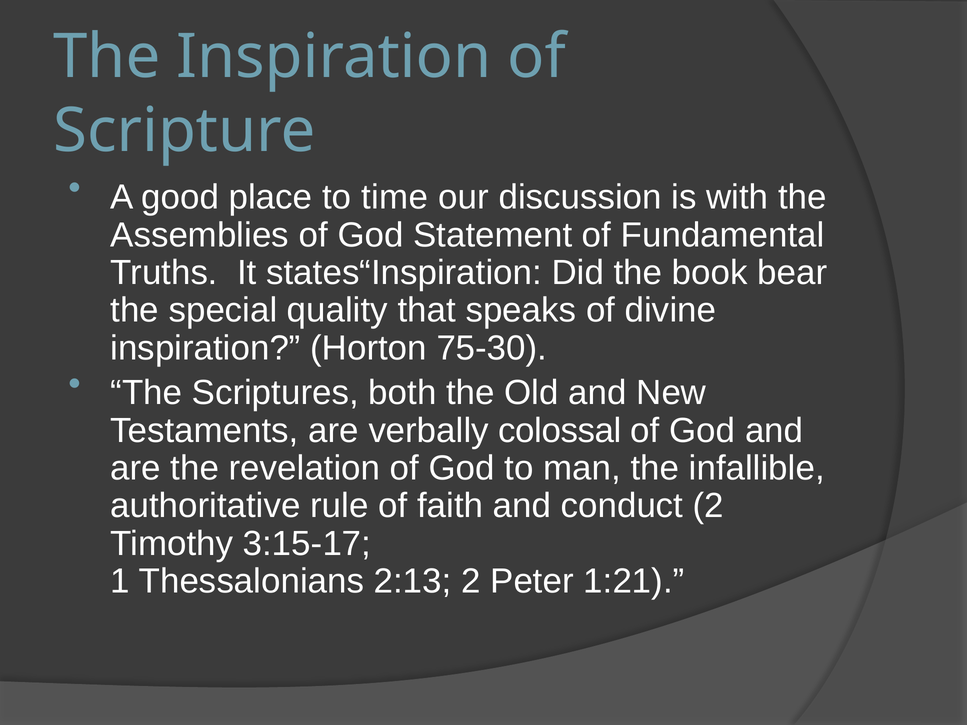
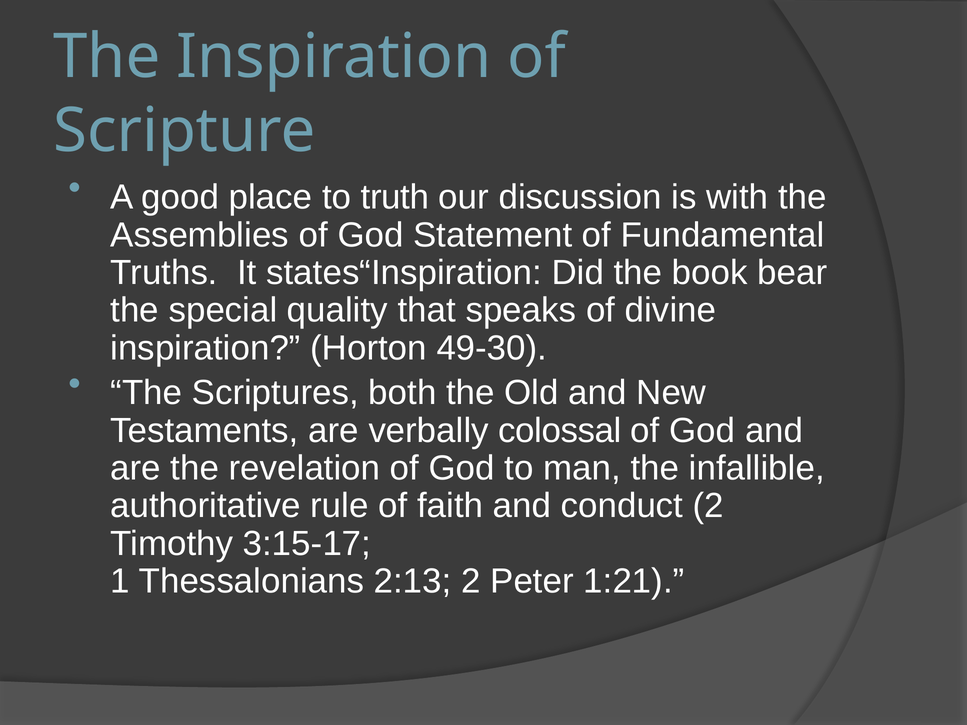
time: time -> truth (395, 197)
75-30: 75-30 -> 49-30 (492, 348)
